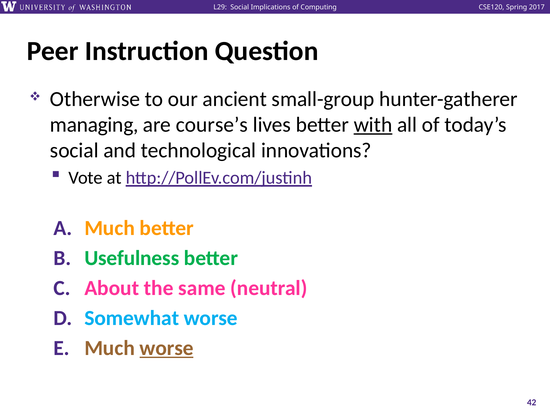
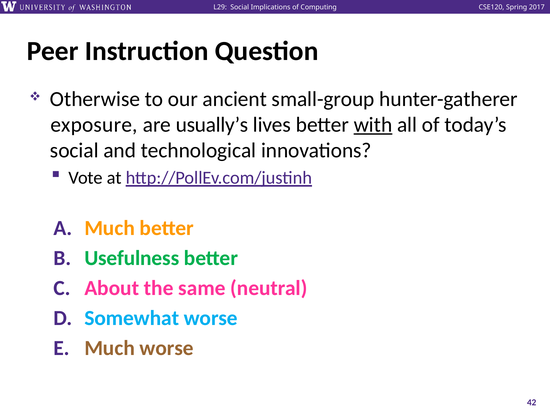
managing: managing -> exposure (94, 125)
course’s: course’s -> usually’s (212, 125)
worse underline: present -> none (167, 348)
